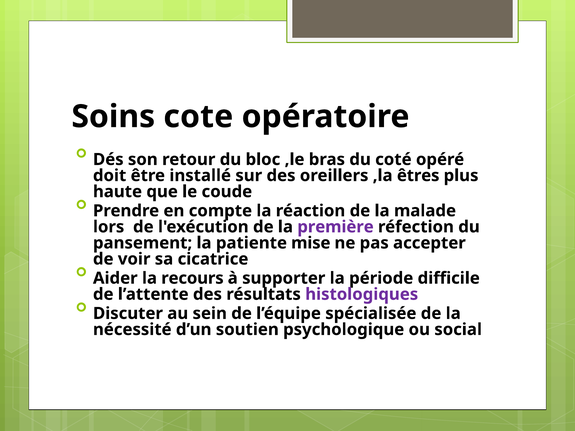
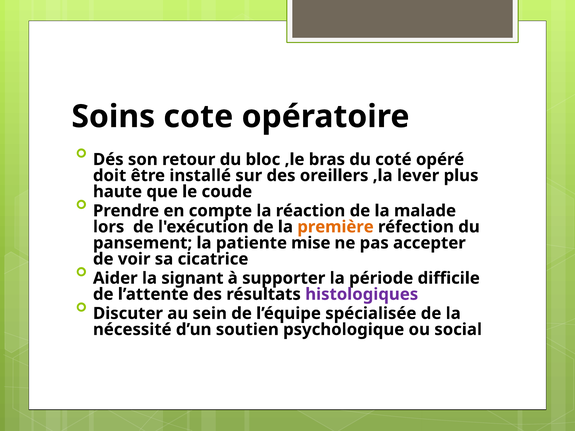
êtres: êtres -> lever (418, 176)
première colour: purple -> orange (336, 227)
recours: recours -> signant (192, 278)
